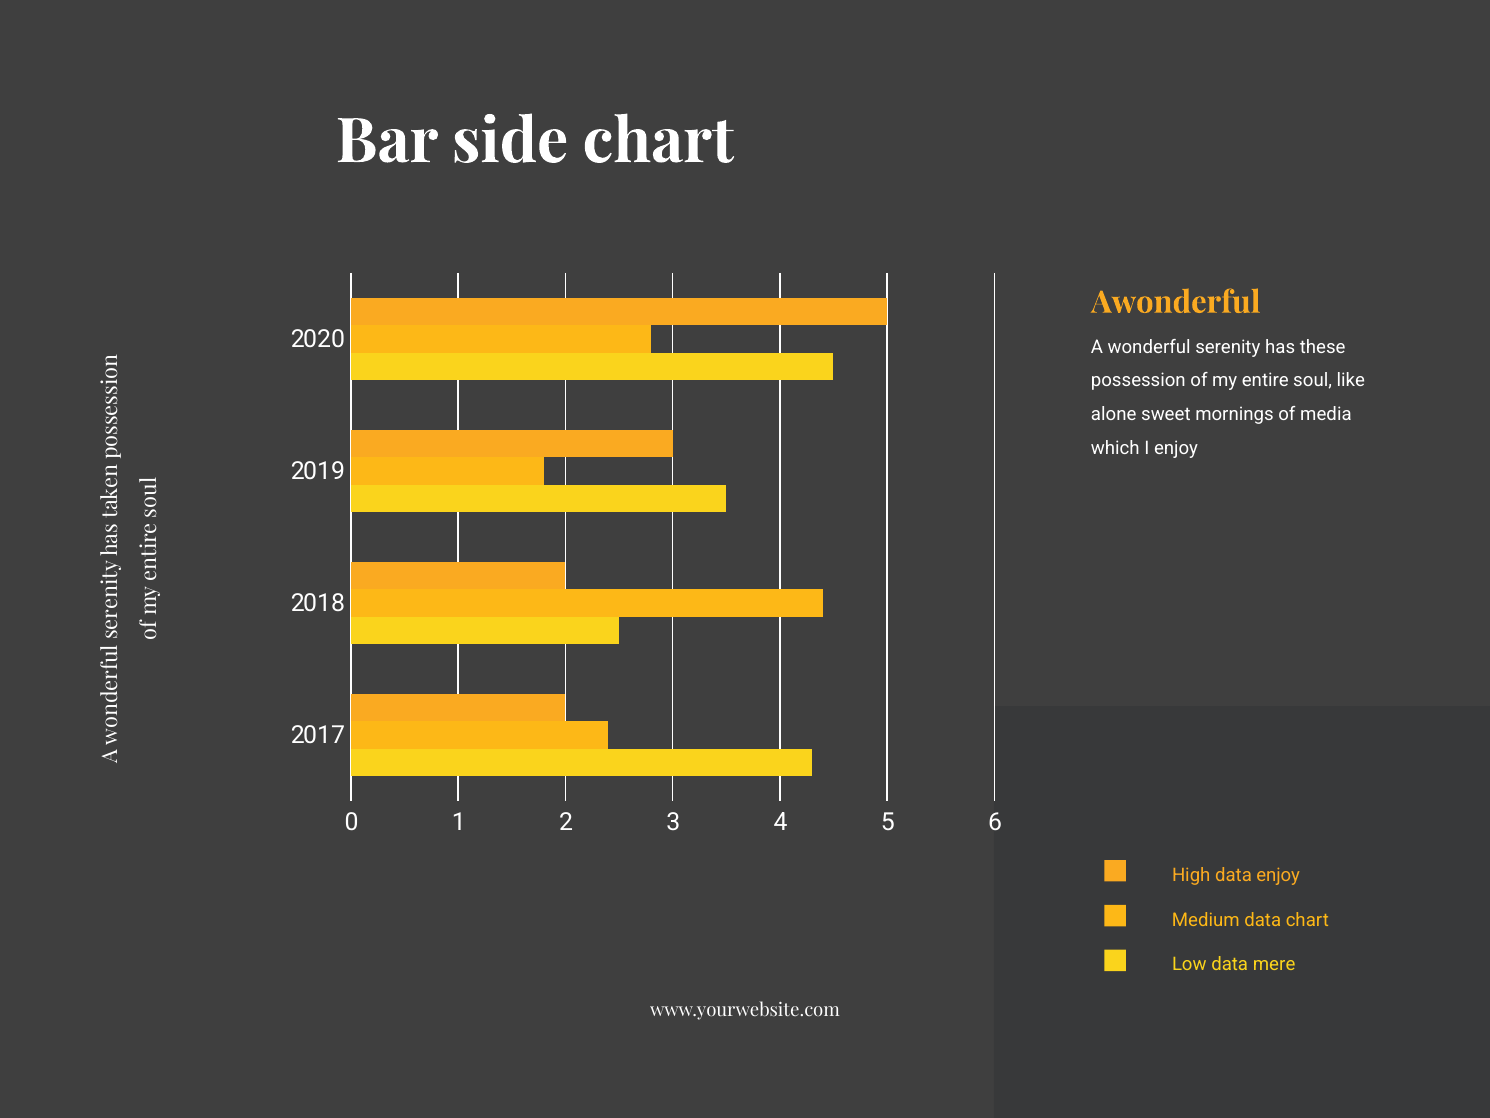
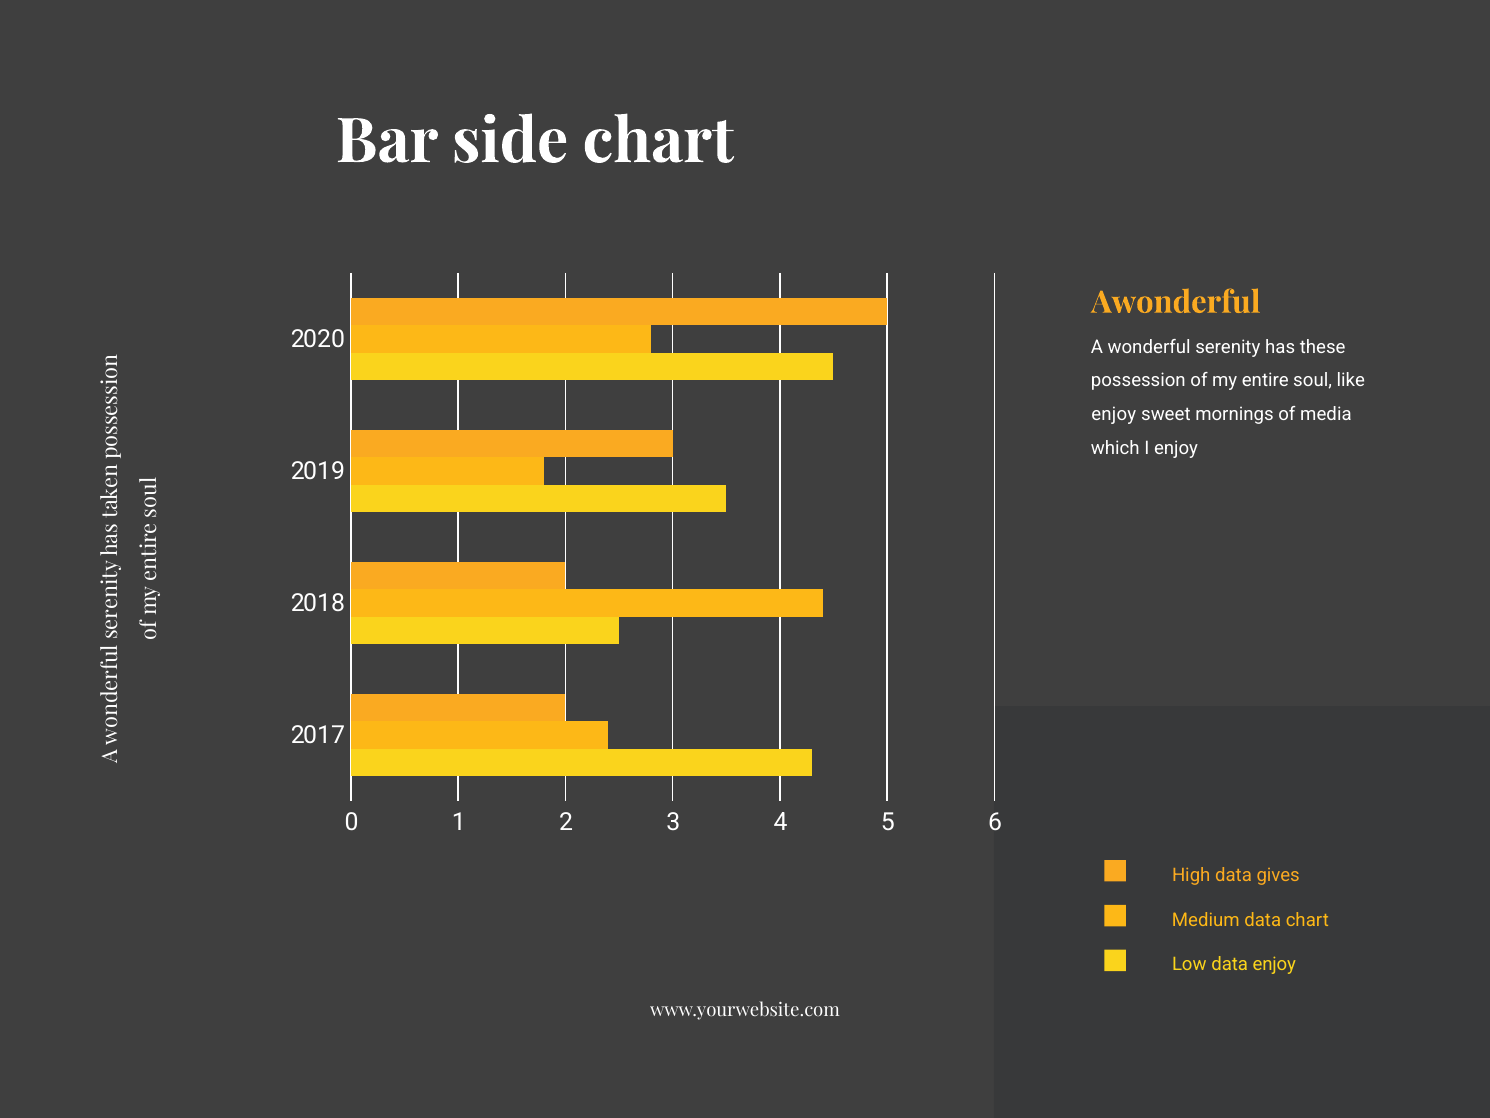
alone: alone -> enjoy (1114, 414)
data enjoy: enjoy -> gives (1278, 875)
data mere: mere -> enjoy (1274, 964)
